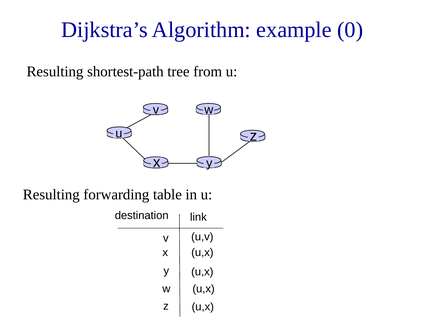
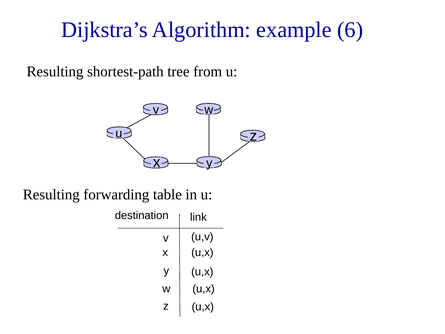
0: 0 -> 6 (350, 30)
